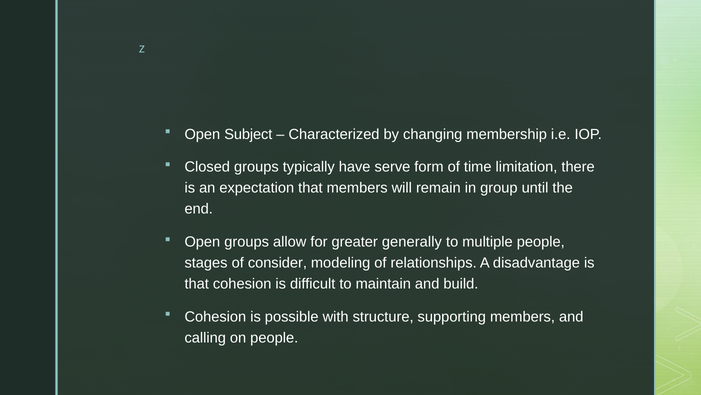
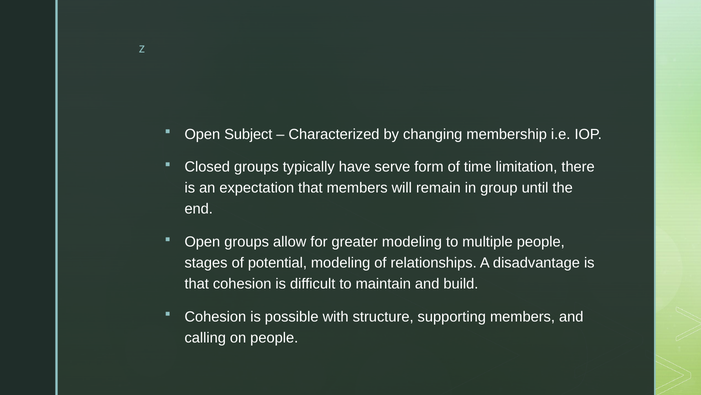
greater generally: generally -> modeling (412, 242)
consider: consider -> potential (277, 263)
